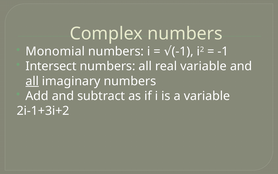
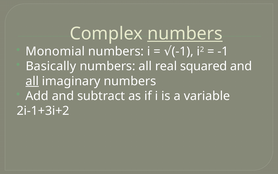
numbers underline: none -> present (185, 34)
Intersect: Intersect -> Basically (51, 66)
real variable: variable -> squared (204, 66)
